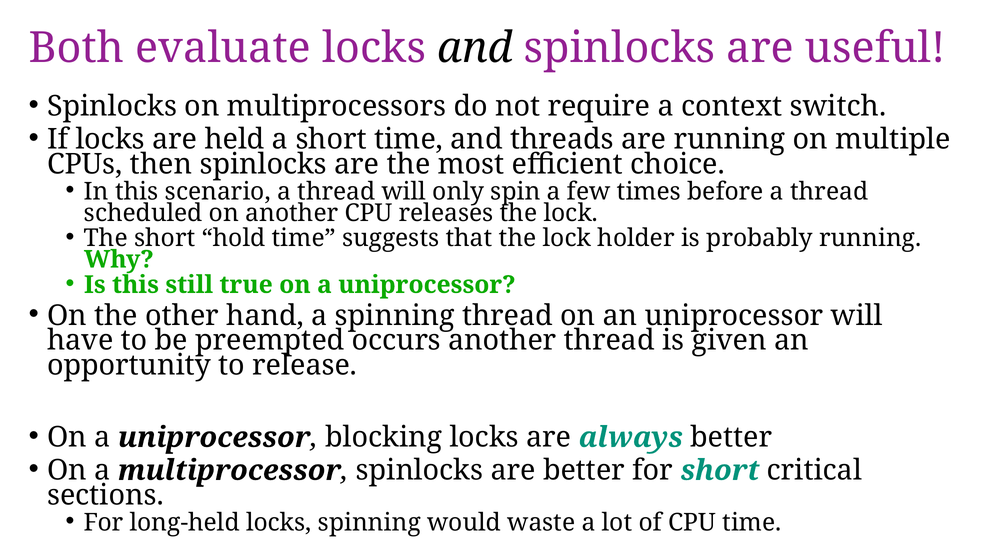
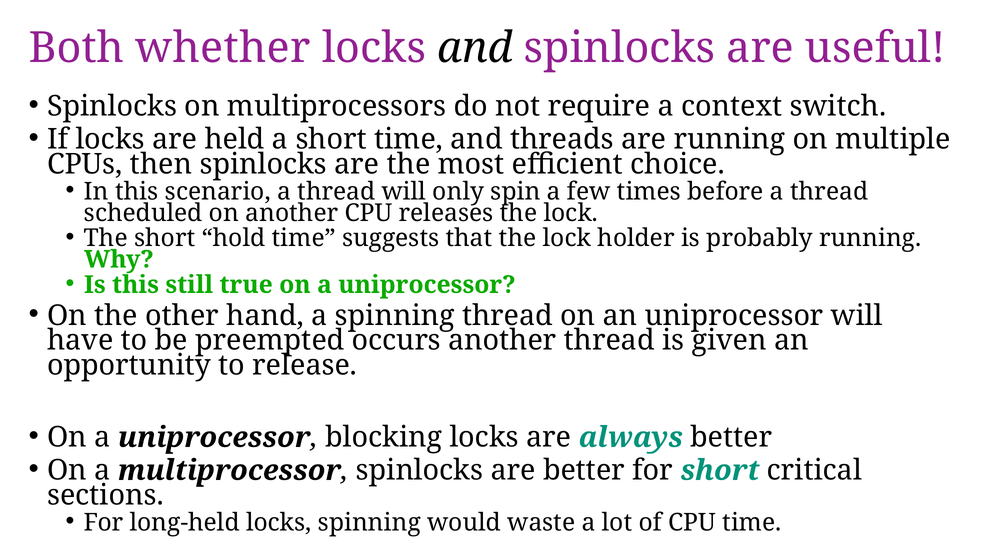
evaluate: evaluate -> whether (223, 48)
